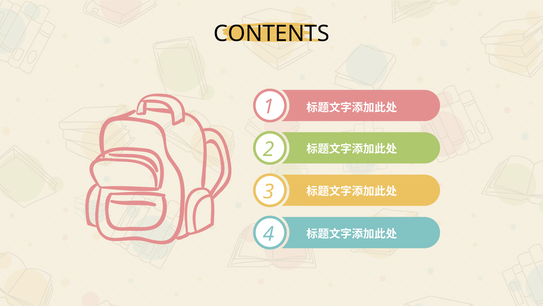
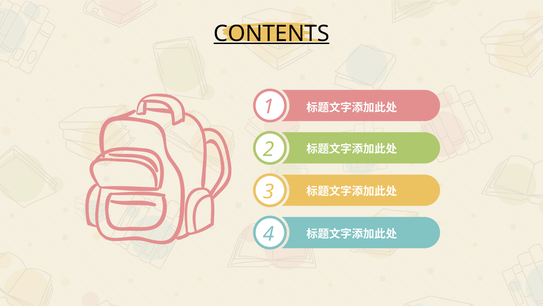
CONTENTS underline: none -> present (272, 34)
